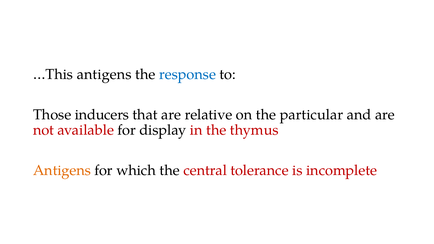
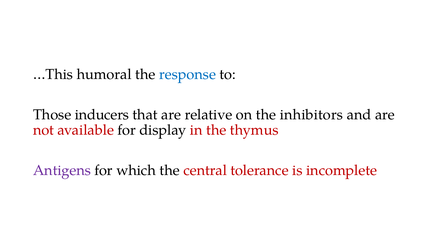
…This antigens: antigens -> humoral (104, 74)
particular: particular -> inhibitors (311, 115)
Antigens colour: orange -> purple (62, 171)
